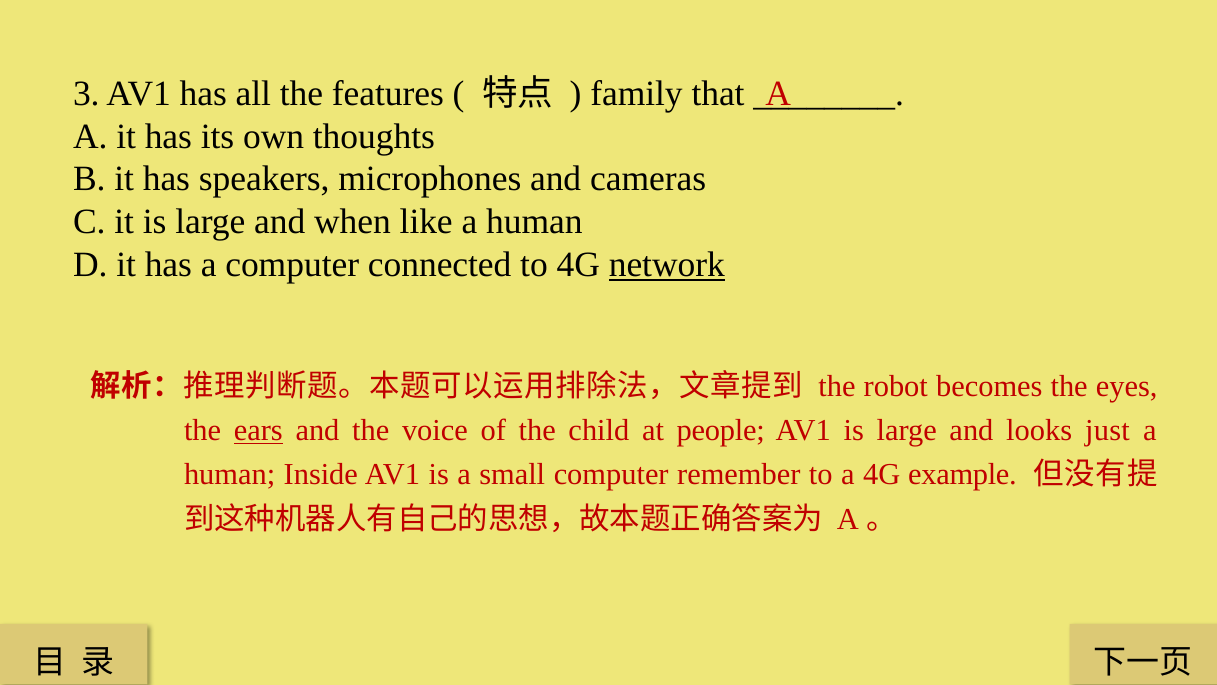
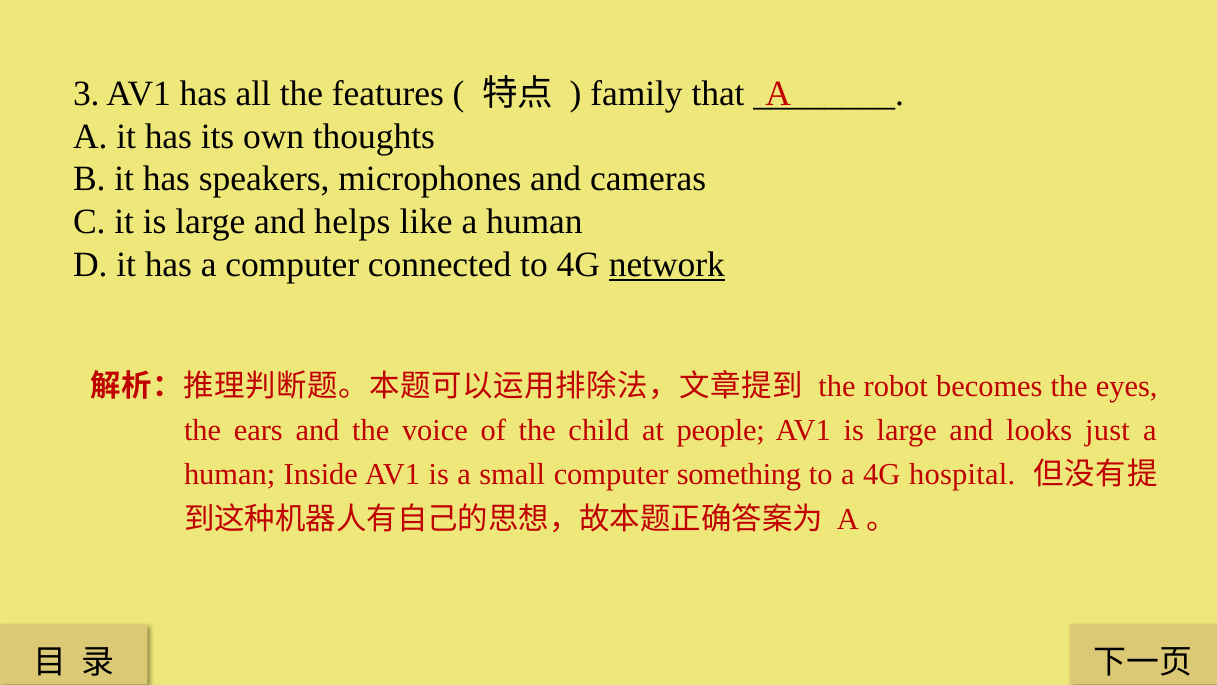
when: when -> helps (352, 222)
ears underline: present -> none (258, 430)
remember: remember -> something (739, 474)
example: example -> hospital (962, 474)
